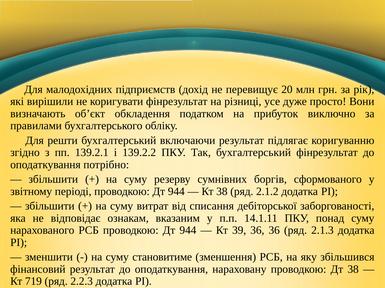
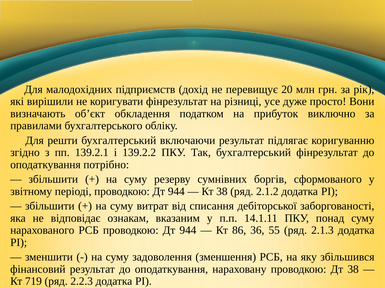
39: 39 -> 86 (239, 231)
36 36: 36 -> 55 (274, 231)
становитиме: становитиме -> задоволення (162, 258)
